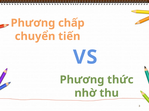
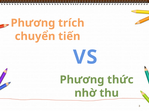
chấp: chấp -> trích (71, 23)
